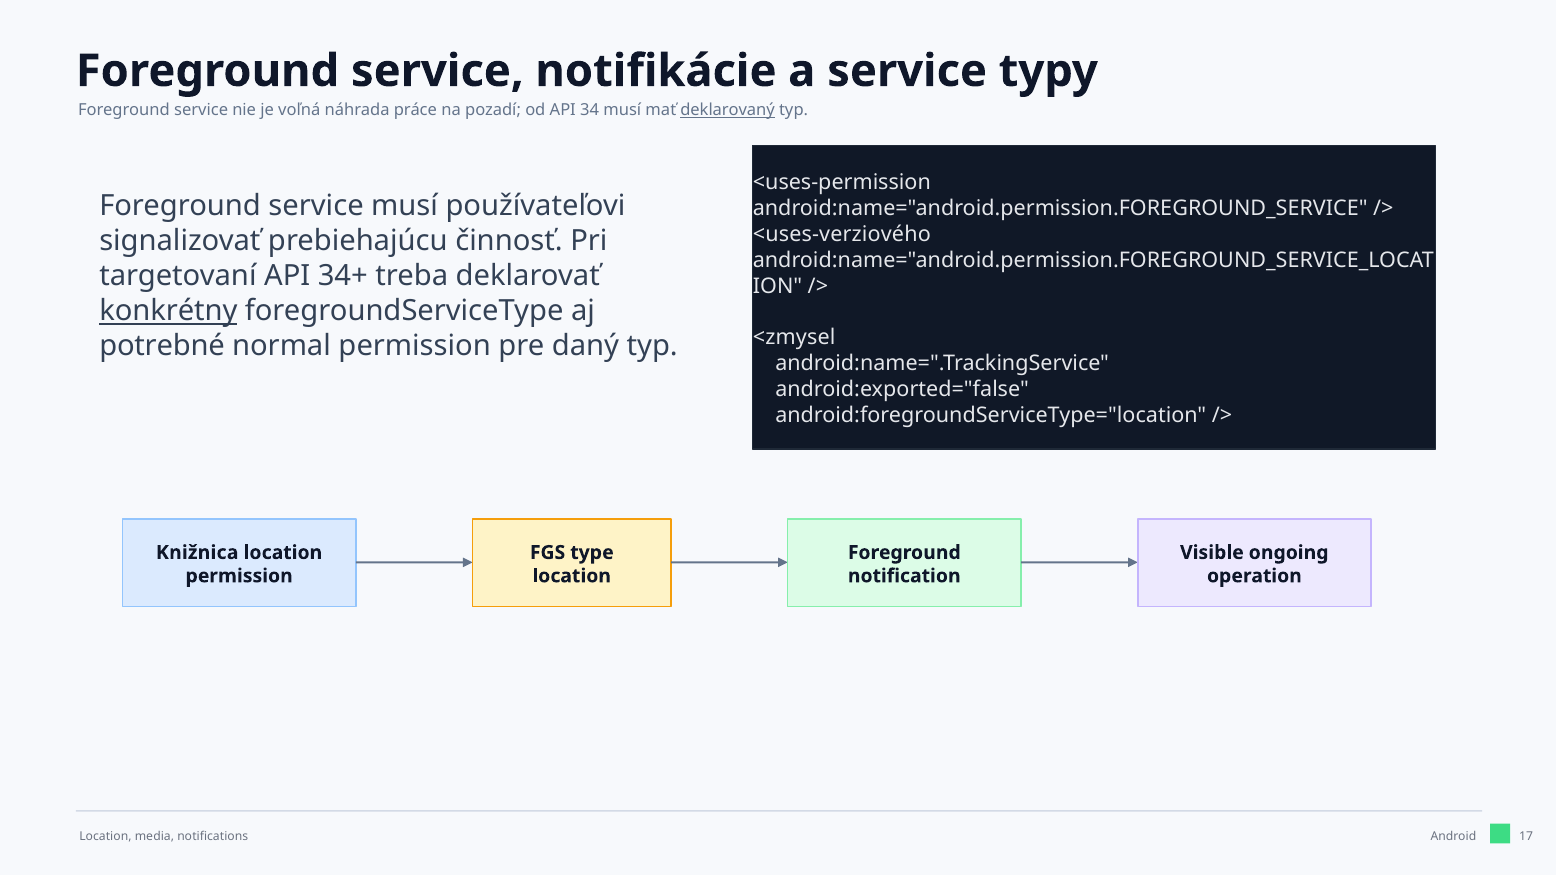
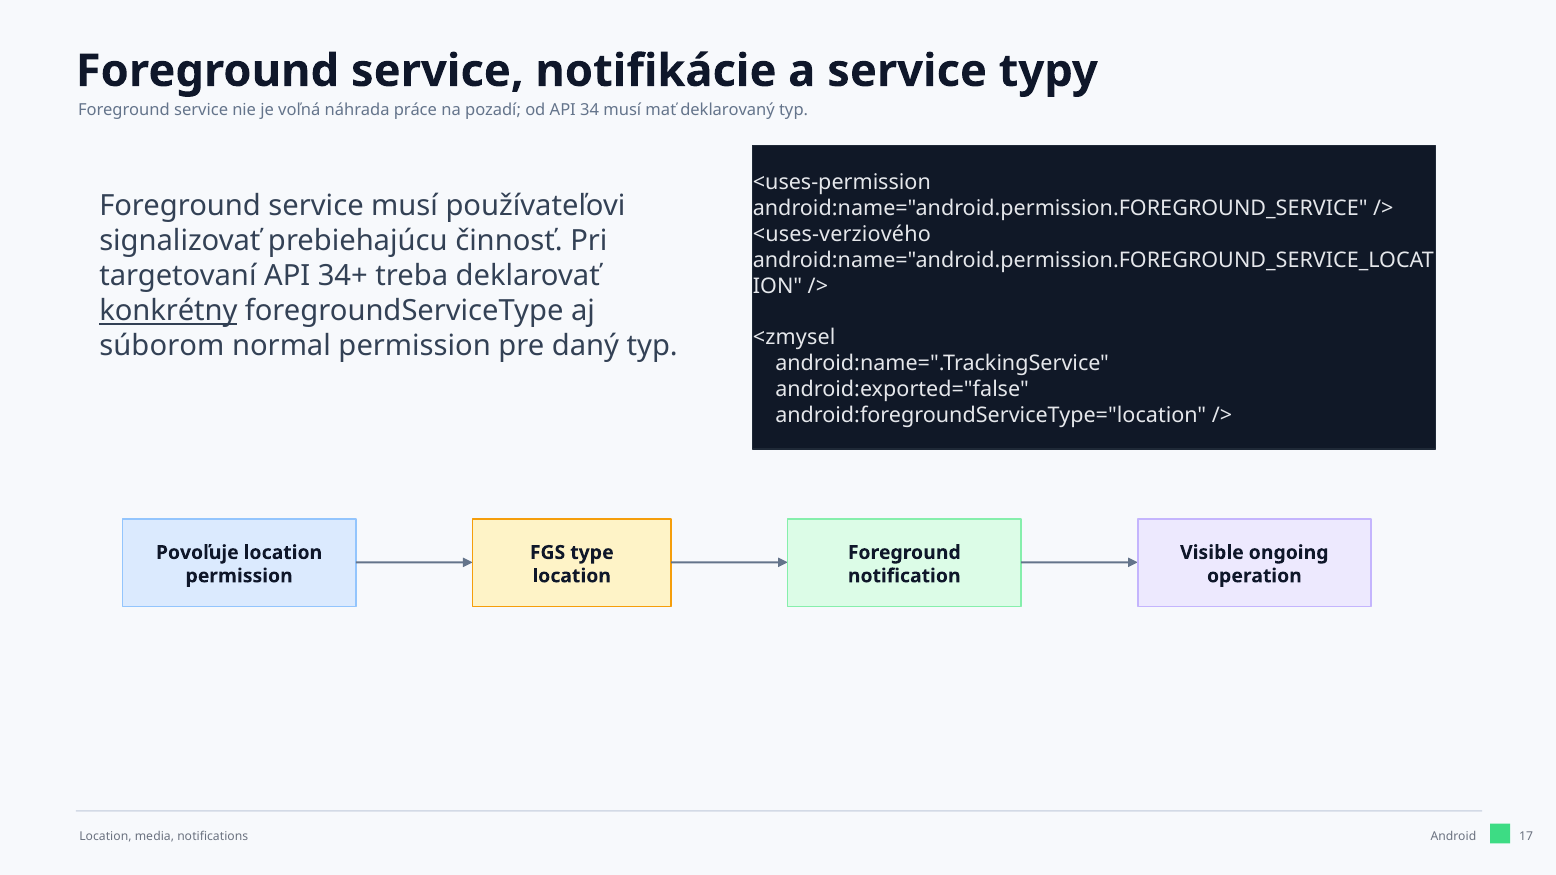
deklarovaný underline: present -> none (728, 110)
potrebné: potrebné -> súborom (162, 346)
Knižnica: Knižnica -> Povoľuje (197, 553)
